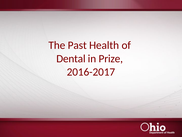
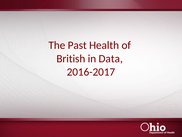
Dental: Dental -> British (71, 58)
Prize: Prize -> Data (111, 58)
